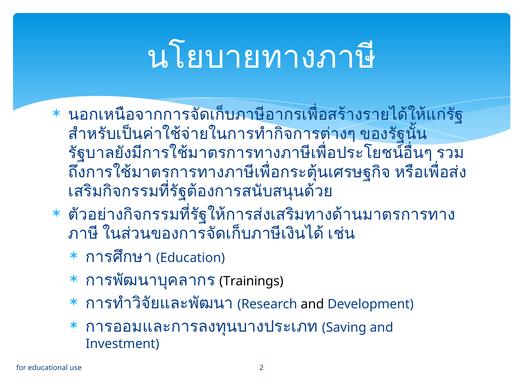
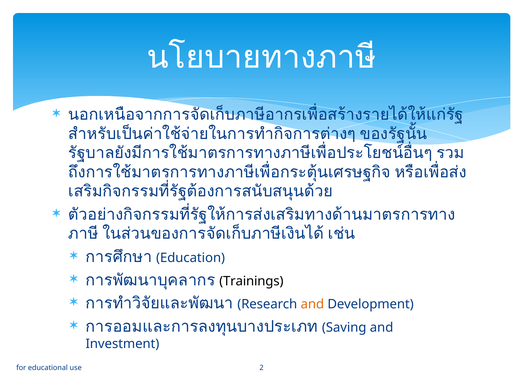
and colour: black -> orange (312, 305)
